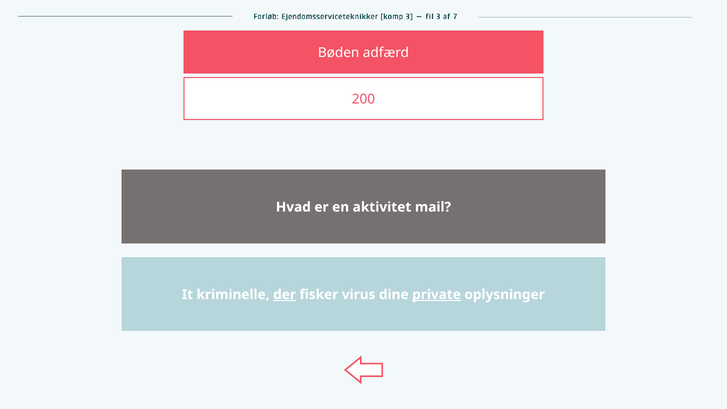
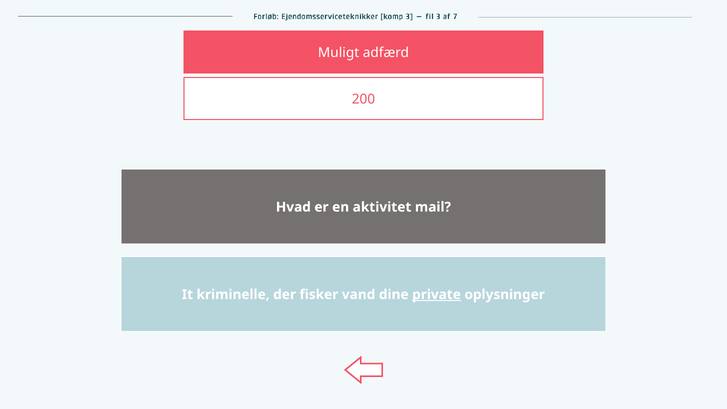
Bøden: Bøden -> Muligt (339, 53)
der underline: present -> none (285, 295)
virus: virus -> vand (359, 295)
